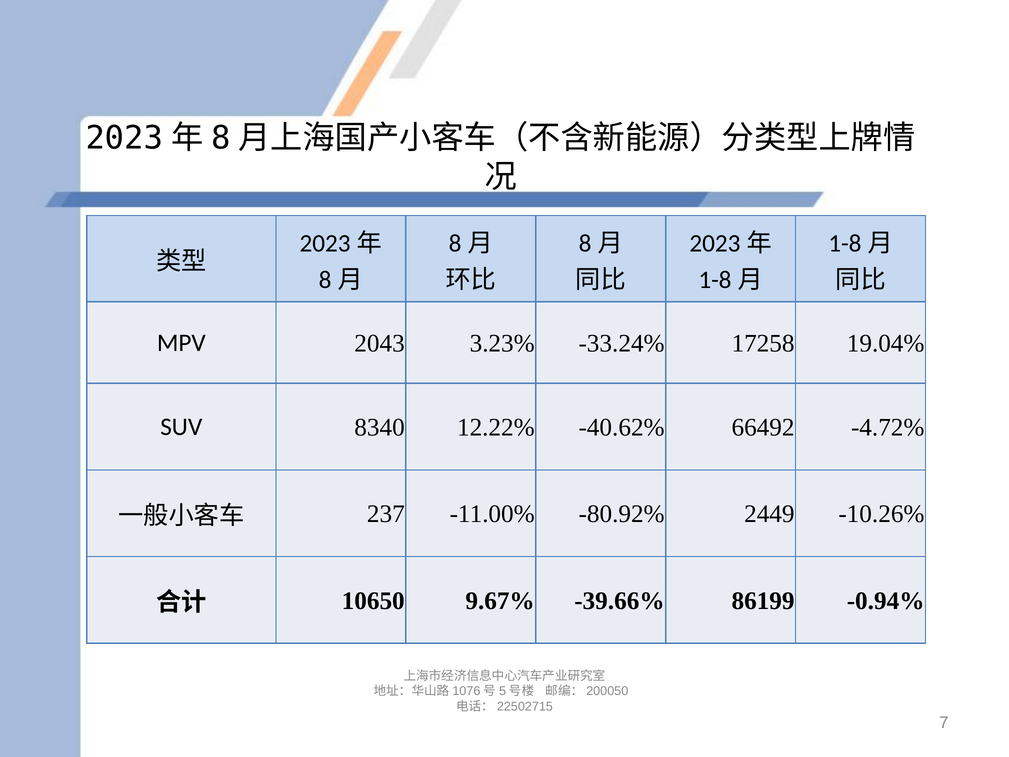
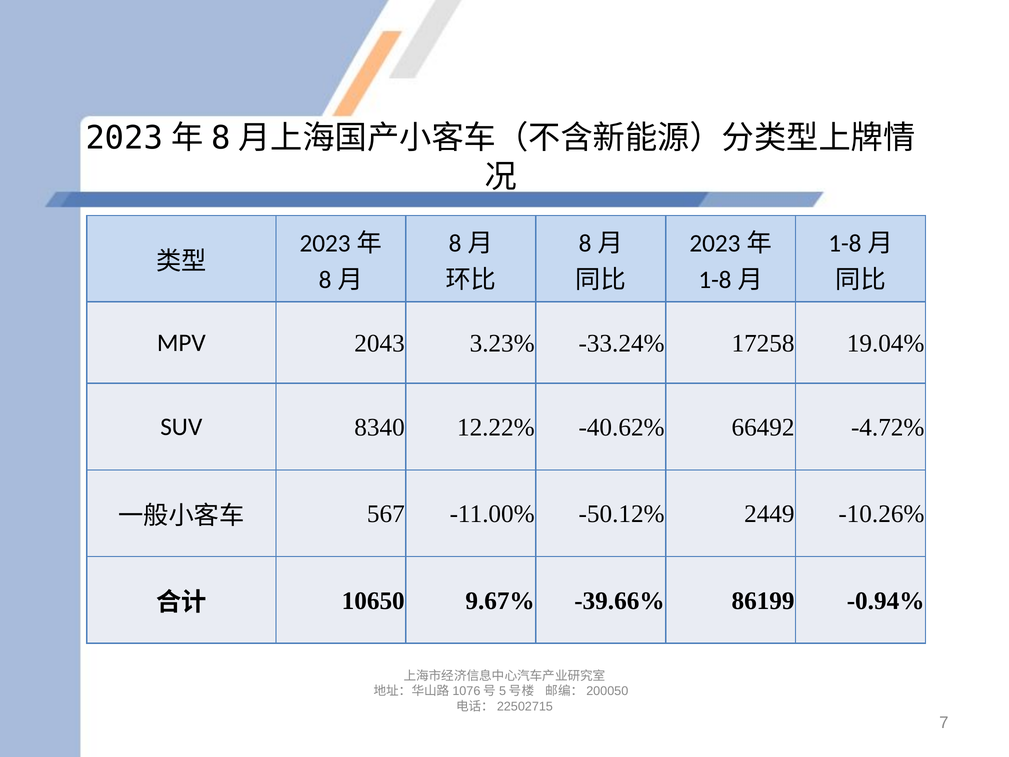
237: 237 -> 567 (386, 514)
-80.92%: -80.92% -> -50.12% (622, 514)
